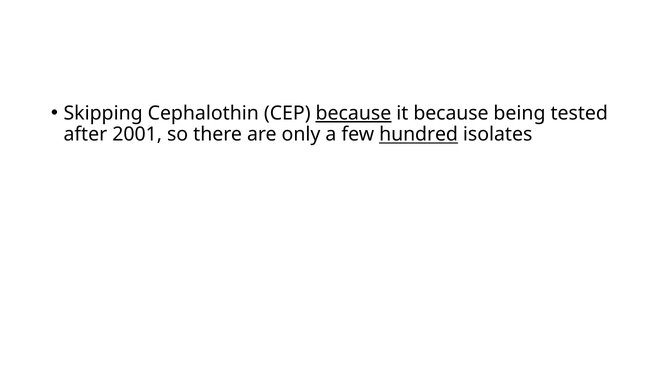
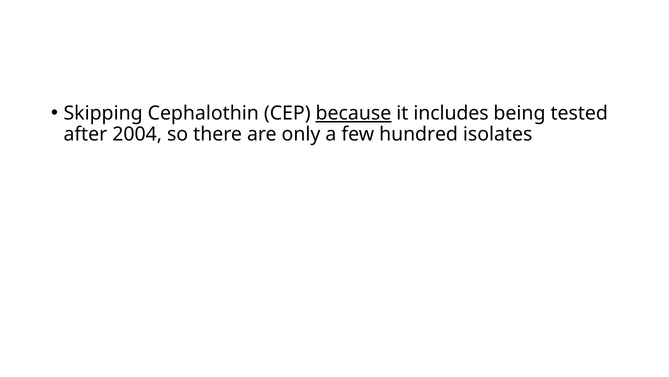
it because: because -> includes (451, 113)
2001: 2001 -> 2004 (137, 134)
hundred underline: present -> none (419, 134)
